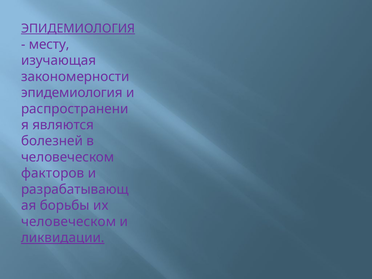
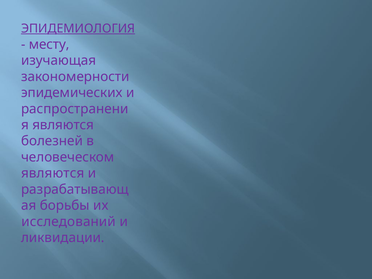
эпидемиология: эпидемиология -> эпидемических (72, 93)
факторов: факторов -> являются (53, 173)
человеческом: человеческом -> исследований (69, 222)
ликвидации underline: present -> none (63, 238)
